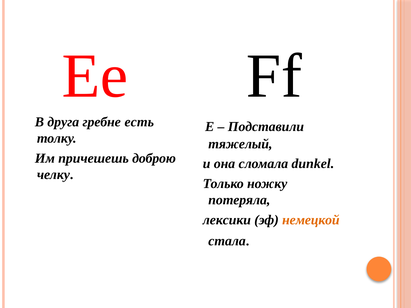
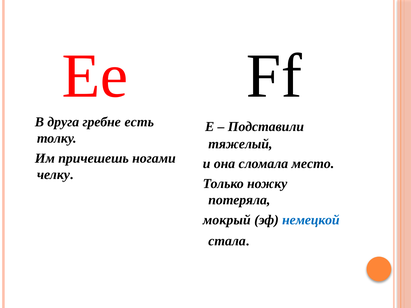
доброю: доброю -> ногами (154, 158)
dunkel: dunkel -> место (313, 164)
лексики: лексики -> мокрый (227, 220)
немецкой colour: orange -> blue (311, 220)
